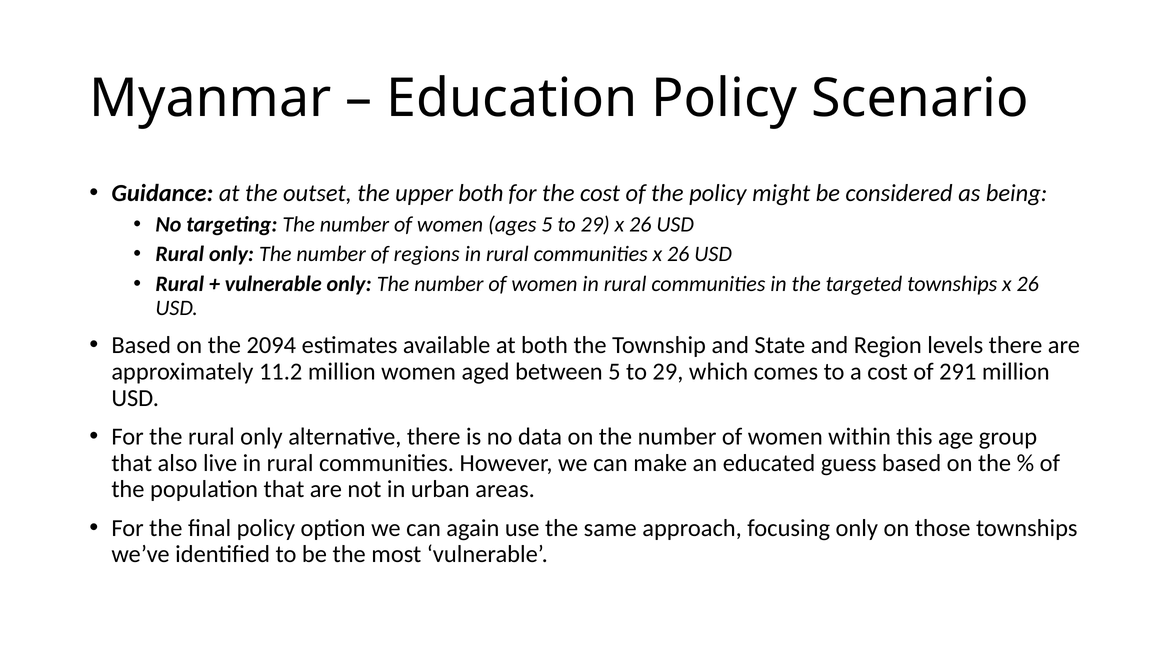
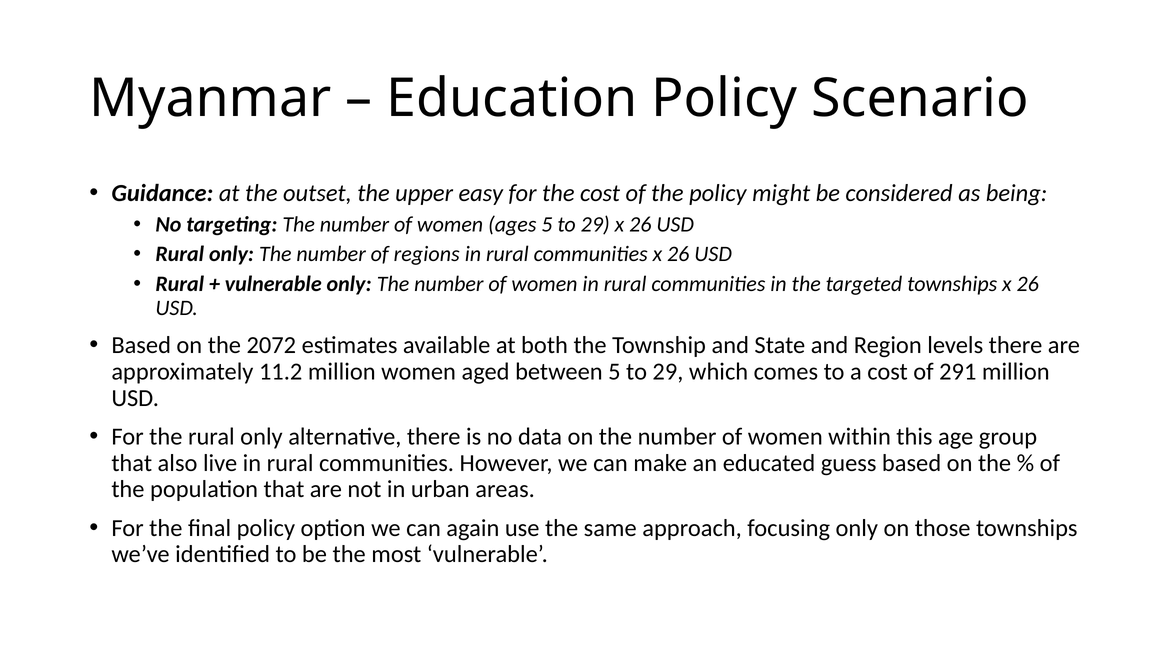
upper both: both -> easy (481, 193)
2094: 2094 -> 2072 (271, 345)
